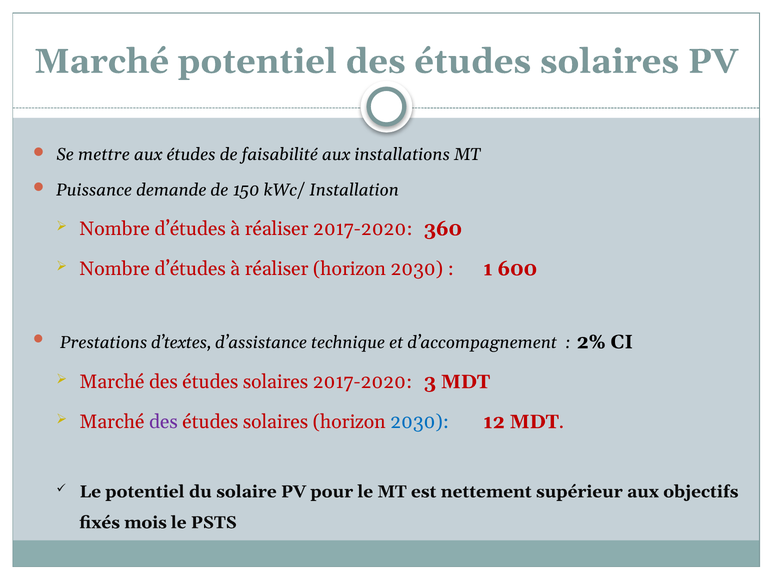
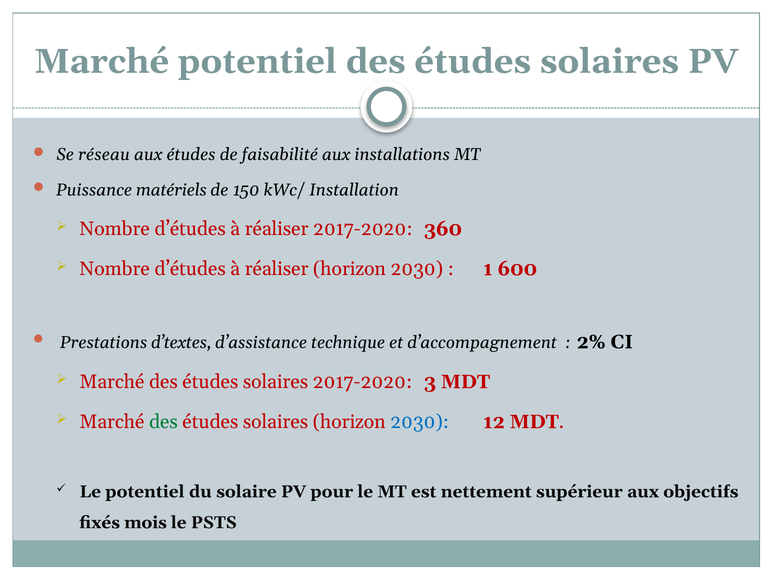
mettre: mettre -> réseau (104, 155)
demande: demande -> matériels (171, 190)
des colour: purple -> green (163, 422)
